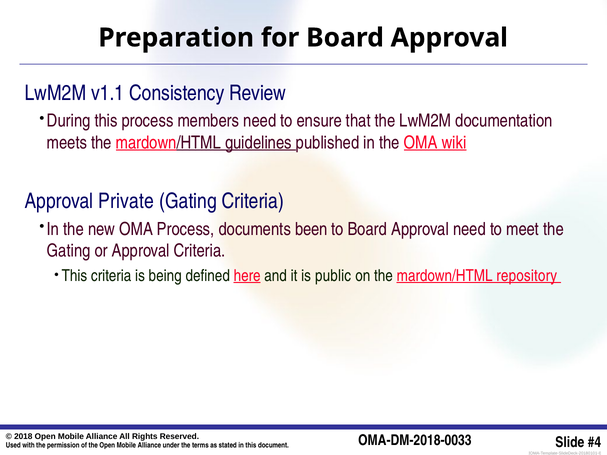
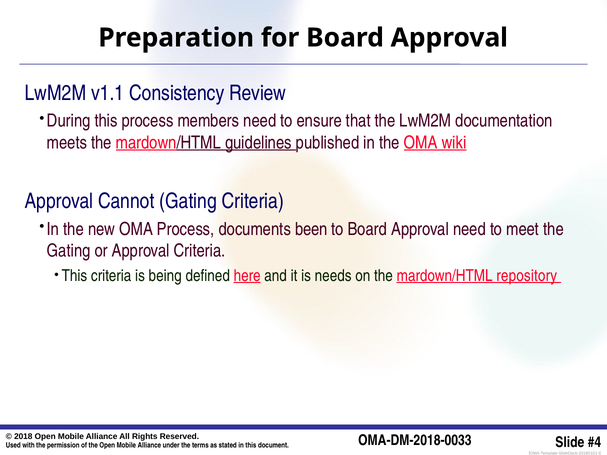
Private: Private -> Cannot (126, 201)
public: public -> needs (333, 276)
